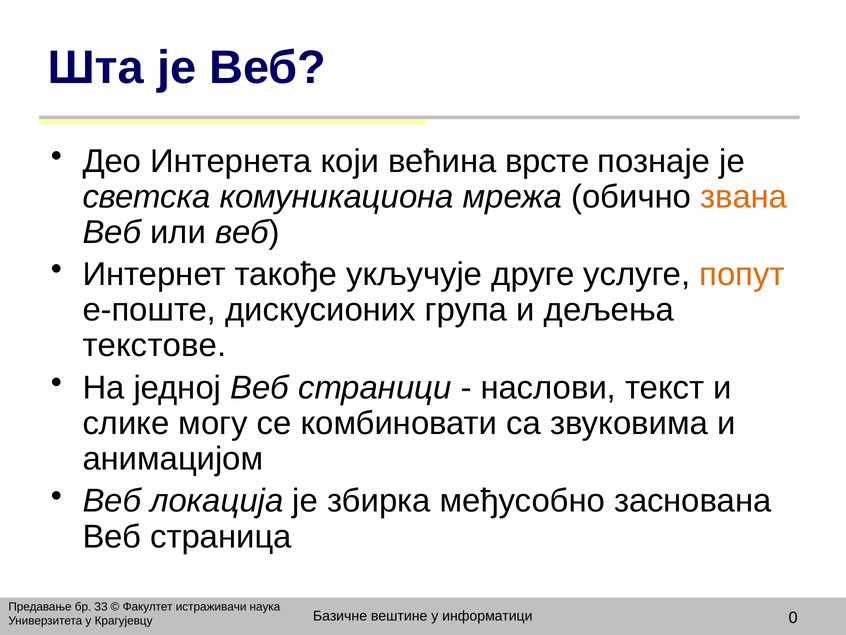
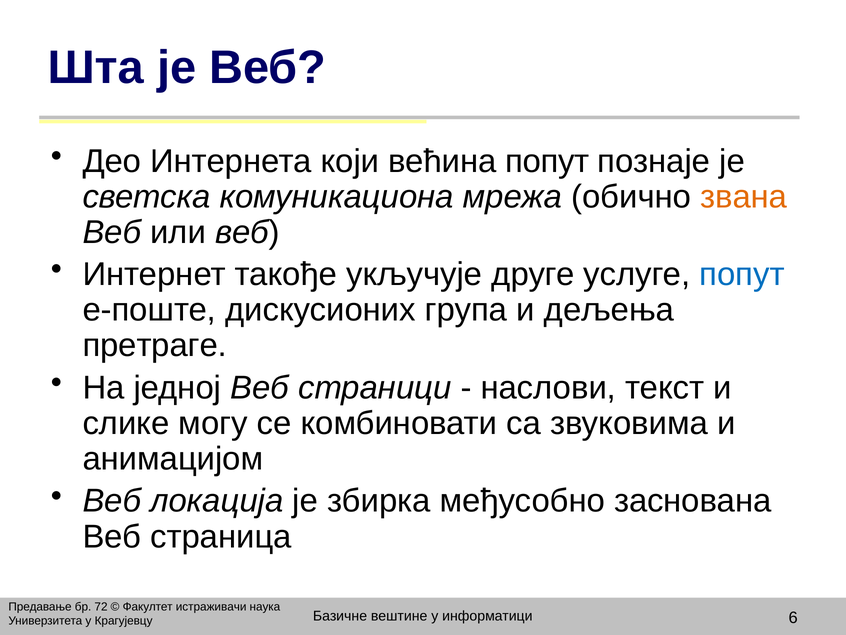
већина врсте: врсте -> попут (547, 161)
попут colour: orange -> blue (742, 274)
текстове: текстове -> претраге (155, 345)
33: 33 -> 72 (101, 607)
0: 0 -> 6 (793, 617)
